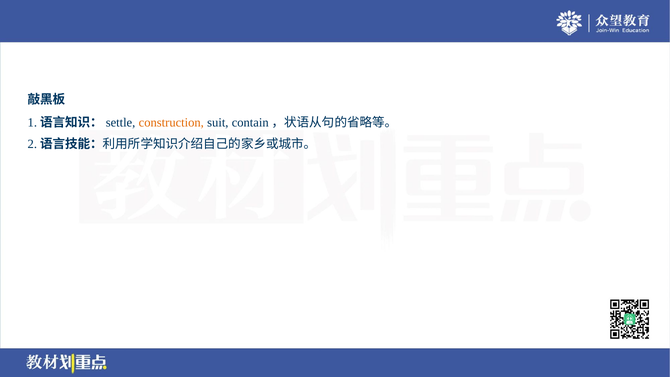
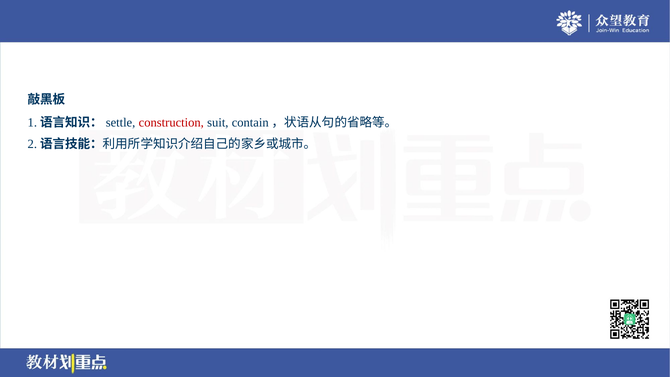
construction colour: orange -> red (171, 122)
